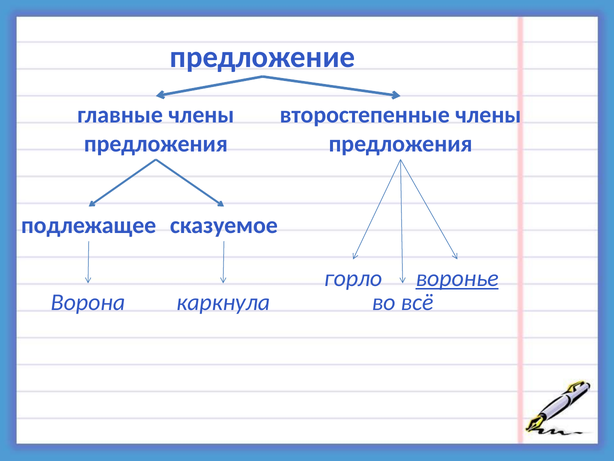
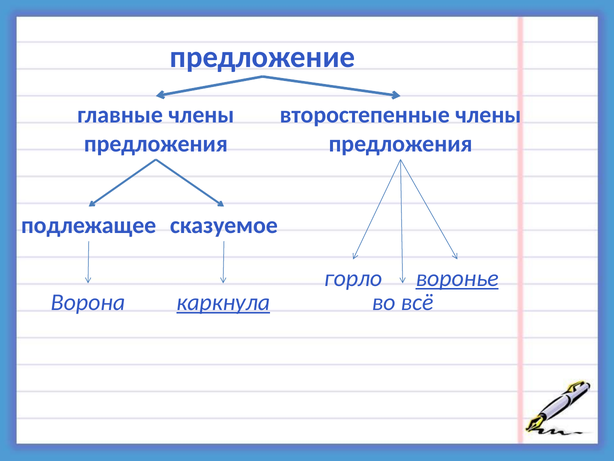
каркнула underline: none -> present (223, 302)
